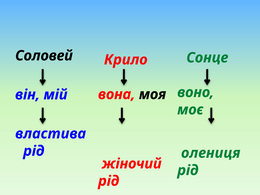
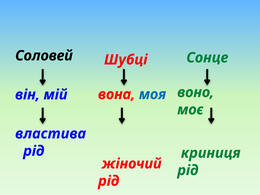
Крило: Крило -> Шубці (126, 60)
моя colour: black -> blue (153, 94)
олениця: олениця -> криниця (211, 153)
